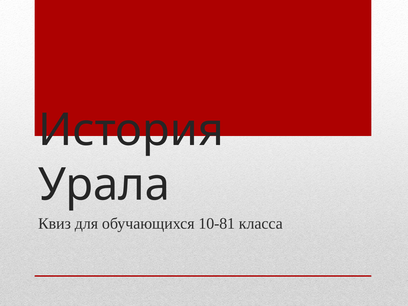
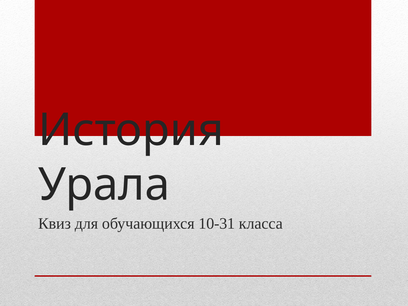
10-81: 10-81 -> 10-31 (217, 223)
